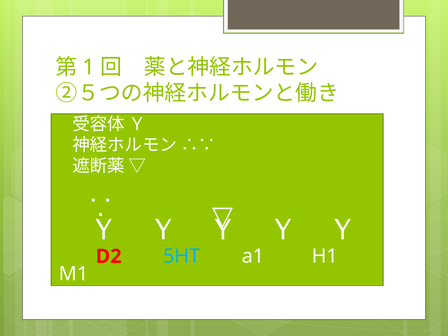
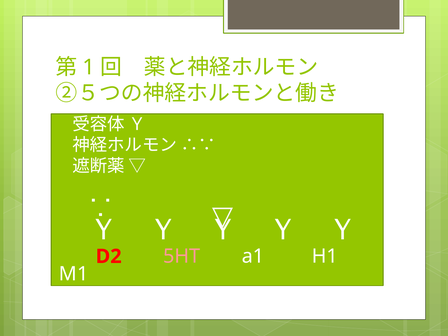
5HT colour: light blue -> pink (182, 256)
